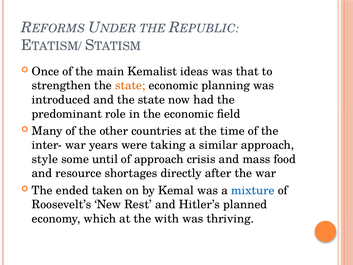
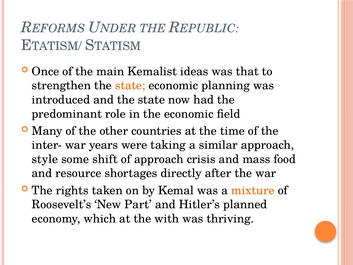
until: until -> shift (105, 159)
ended: ended -> rights (72, 190)
mixture colour: blue -> orange (253, 190)
Rest: Rest -> Part (138, 204)
